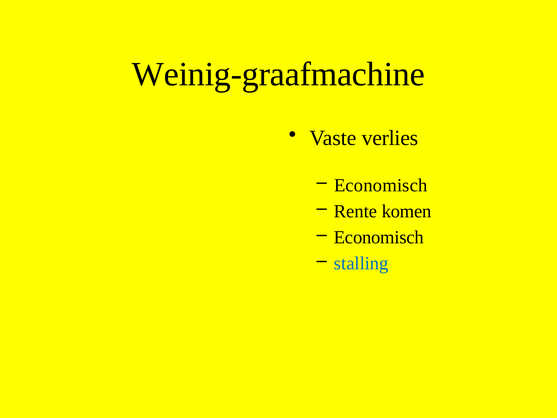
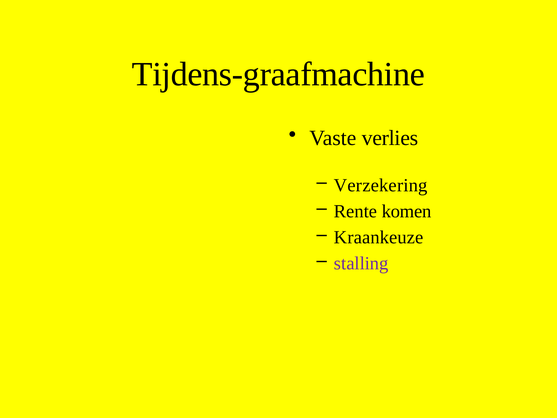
Weinig-graafmachine: Weinig-graafmachine -> Tijdens-graafmachine (278, 74)
Economisch: Economisch -> Verzekering (381, 185)
Economisch: Economisch -> Kraankeuze (379, 237)
stalling colour: blue -> purple (361, 263)
